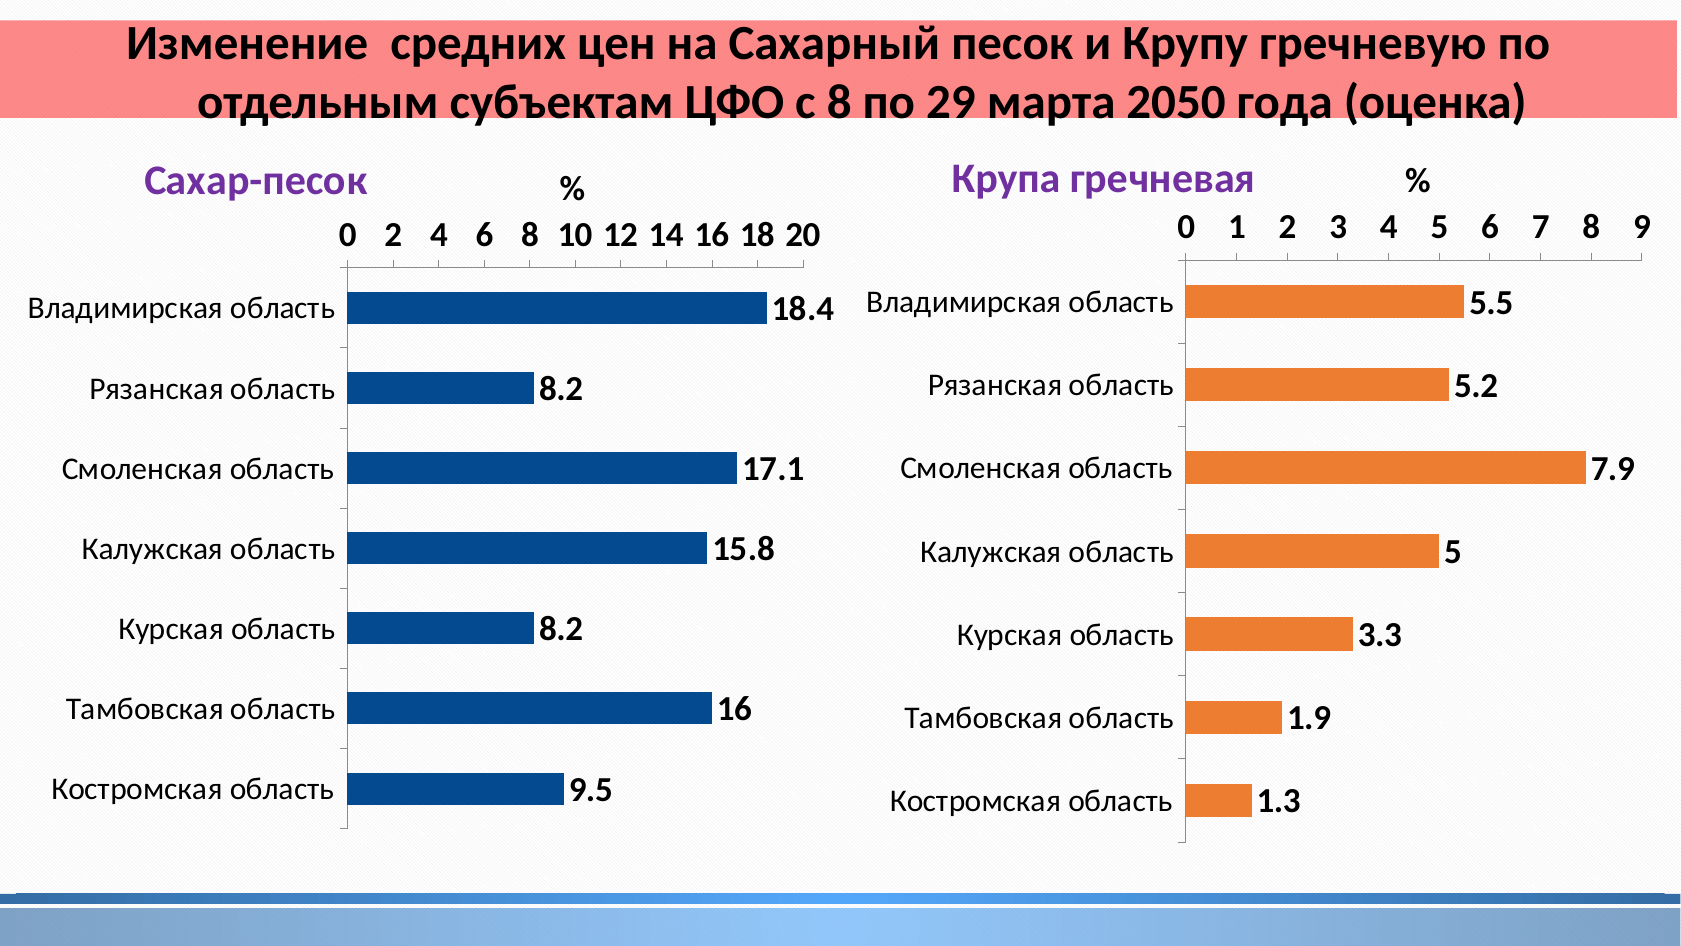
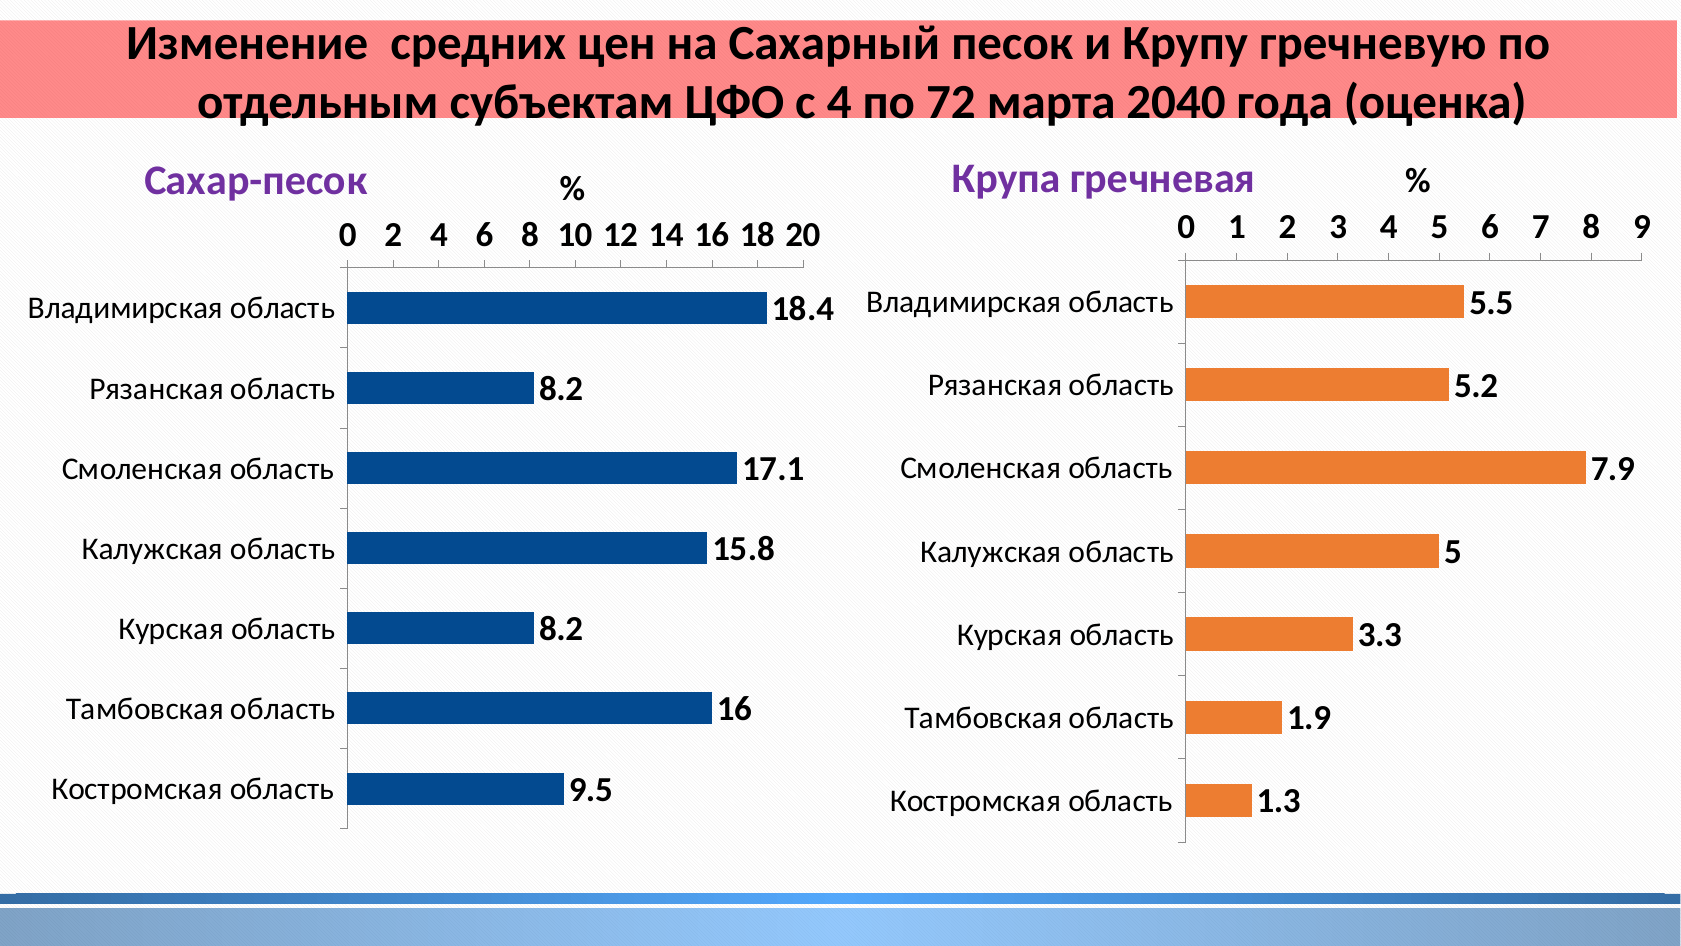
с 8: 8 -> 4 (839, 102)
29: 29 -> 72 (951, 102)
2050: 2050 -> 2040 (1176, 102)
